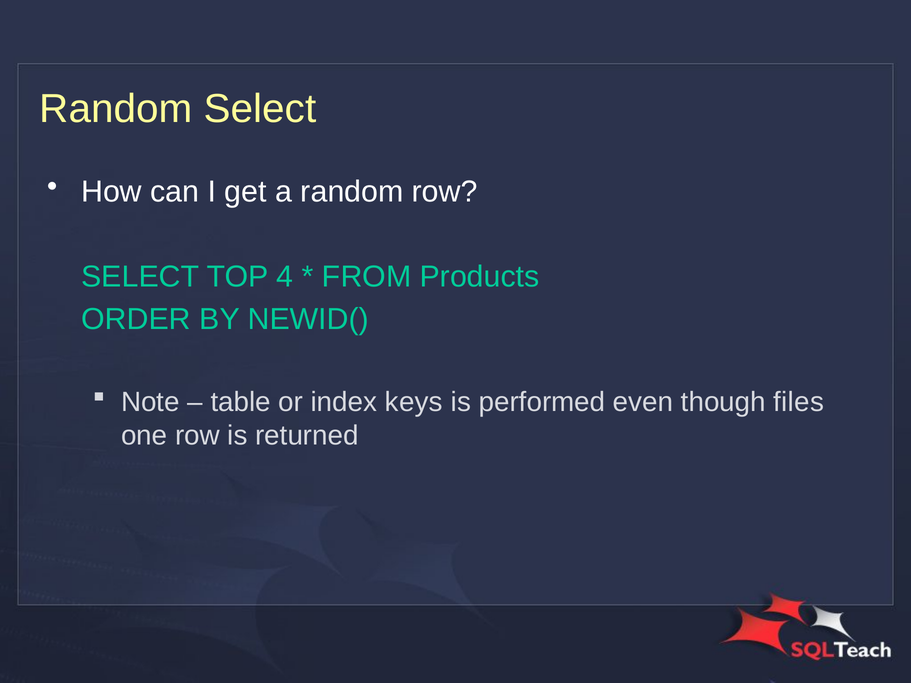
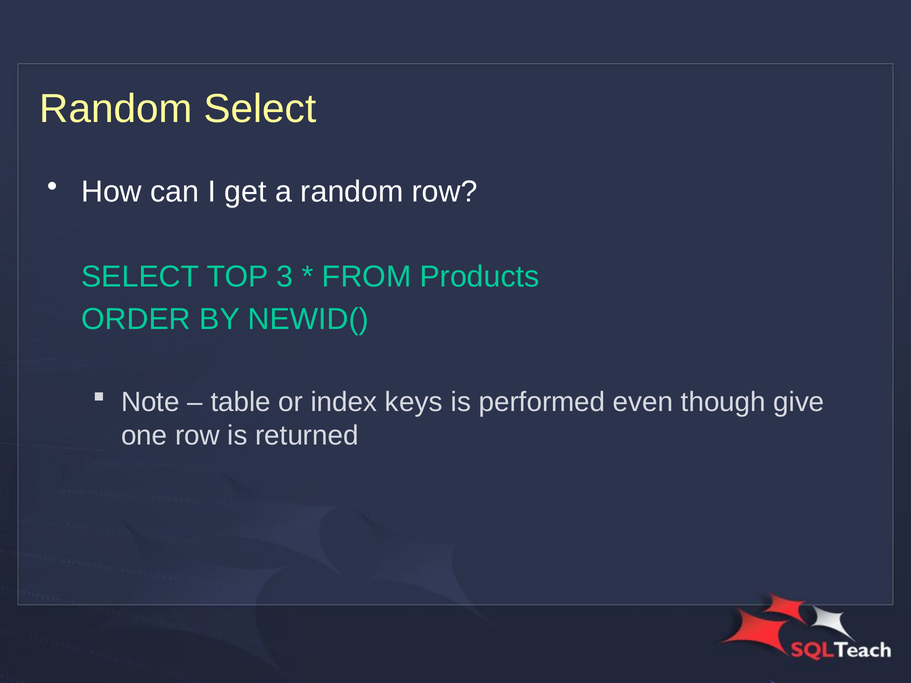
4: 4 -> 3 (285, 277)
files: files -> give (799, 402)
